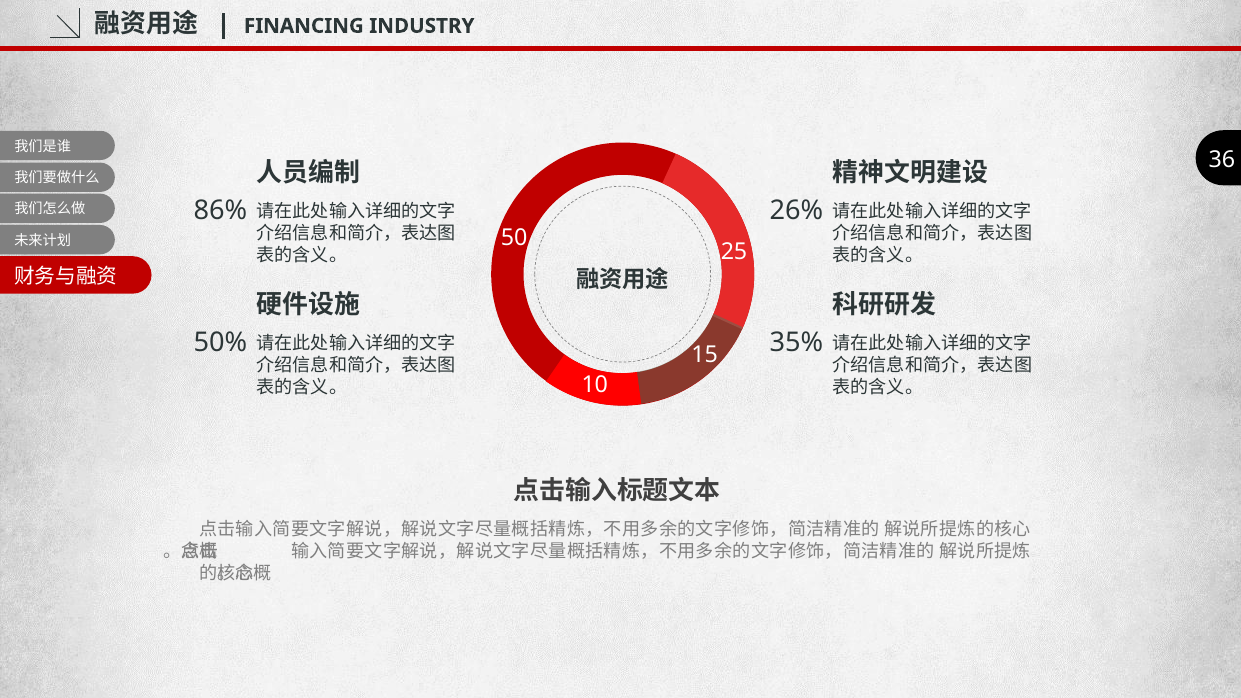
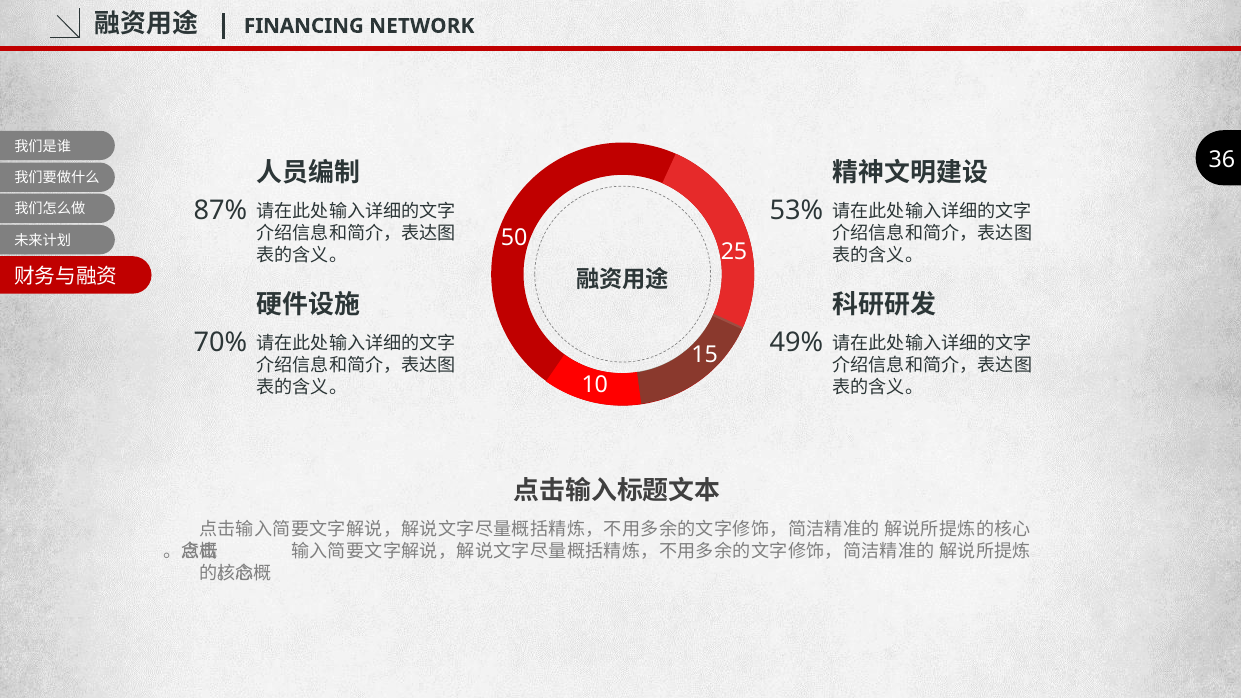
INDUSTRY: INDUSTRY -> NETWORK (422, 26)
86%: 86% -> 87% (220, 210)
26%: 26% -> 53% (796, 210)
50%: 50% -> 70% (220, 343)
35%: 35% -> 49% (796, 343)
